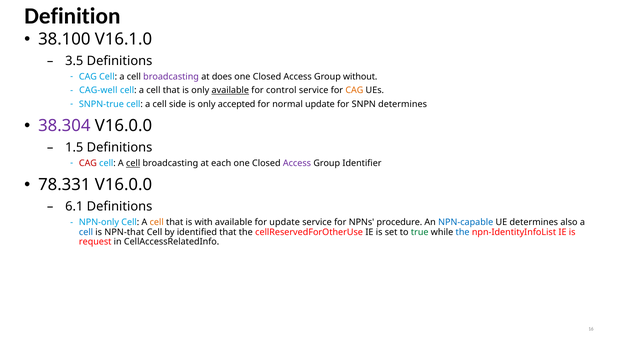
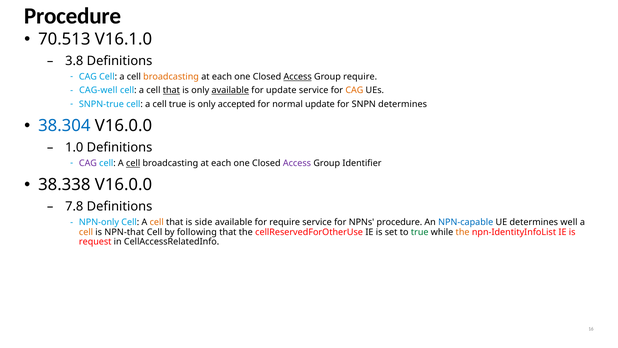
Definition: Definition -> Procedure (73, 16)
38.100: 38.100 -> 70.513 (64, 39)
3.5: 3.5 -> 3.8 (74, 61)
broadcasting colour: purple -> orange (171, 77)
does: does -> each (222, 77)
Access underline: none -> present (298, 77)
Group without: without -> require (360, 77)
that underline: none -> present (171, 90)
for control: control -> update (281, 90)
cell side: side -> true (178, 104)
38.304 colour: purple -> blue (64, 125)
1.5: 1.5 -> 1.0 (74, 147)
CAG colour: red -> purple (88, 163)
78.331: 78.331 -> 38.338 (64, 185)
6.1: 6.1 -> 7.8 (74, 206)
with: with -> side (204, 222)
for update: update -> require (285, 222)
also: also -> well (569, 222)
cell colour: blue -> orange (86, 232)
identified: identified -> following (197, 232)
the colour: blue -> orange (463, 232)
